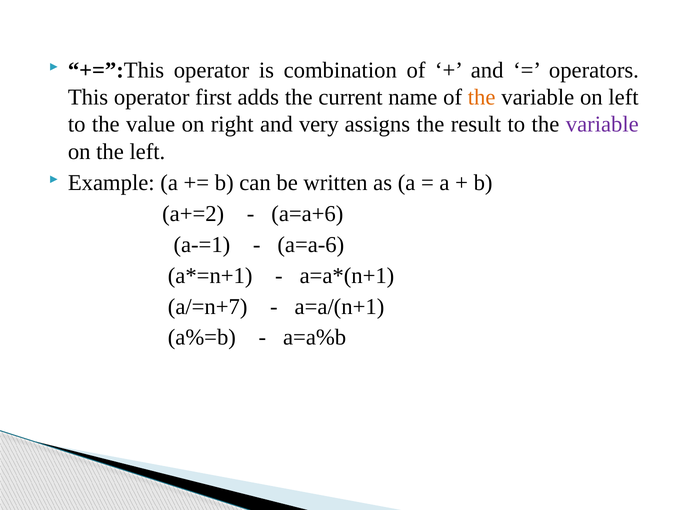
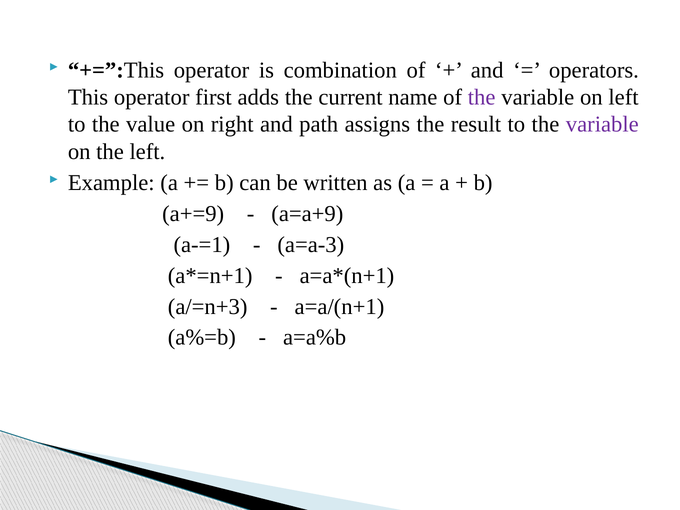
the colour: orange -> purple (482, 97)
very: very -> path (319, 124)
a+=2: a+=2 -> a+=9 (193, 214)
a=a+6: a=a+6 -> a=a+9 (307, 214)
a=a-6: a=a-6 -> a=a-3 (311, 245)
a/=n+7: a/=n+7 -> a/=n+3 (208, 307)
